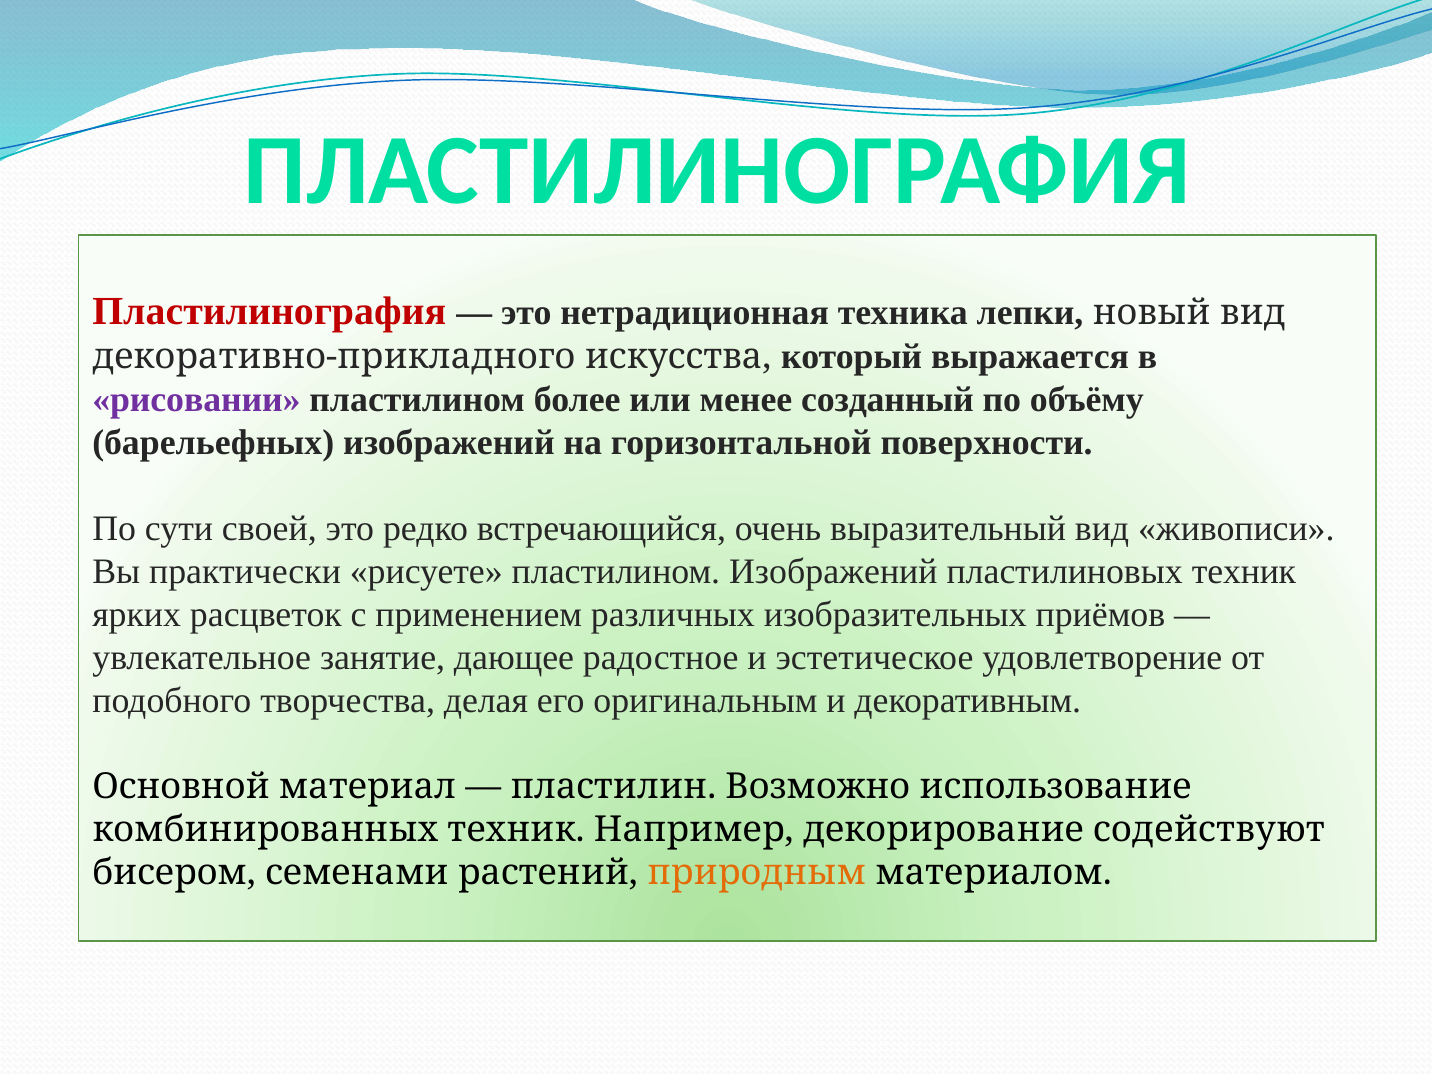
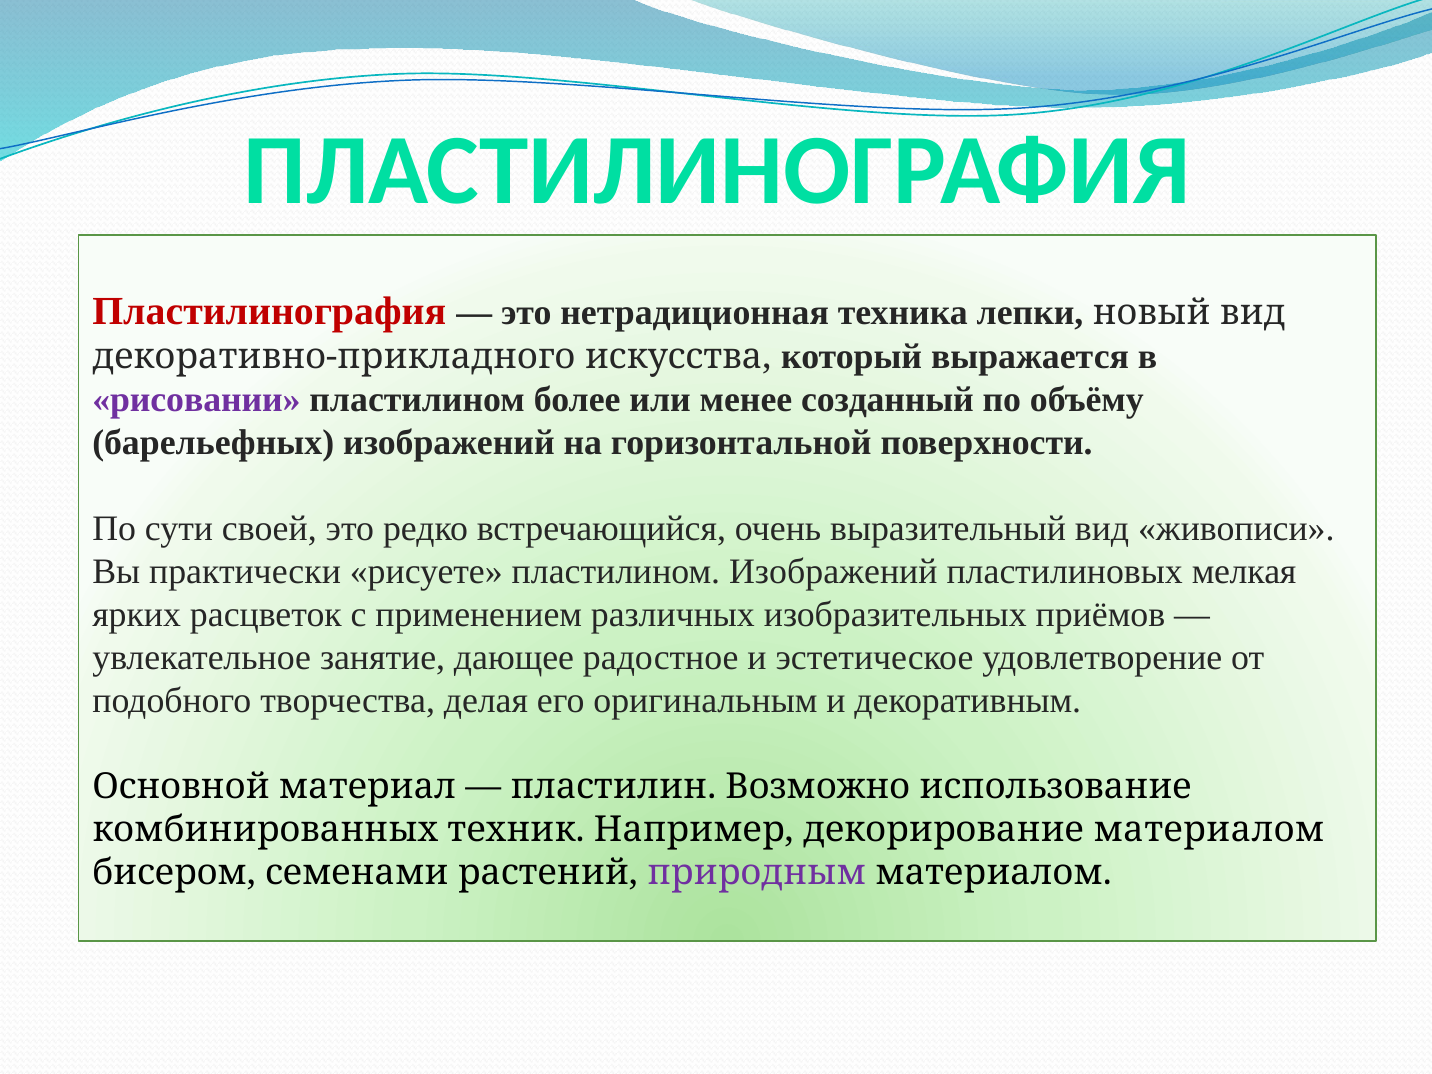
пластилиновых техник: техник -> мелкая (1244, 571)
декорирование содействуют: содействуют -> материалом (1209, 829)
природным colour: orange -> purple (757, 872)
